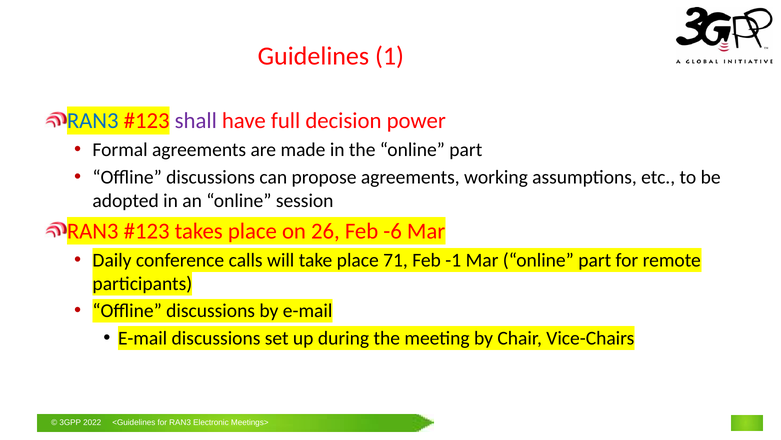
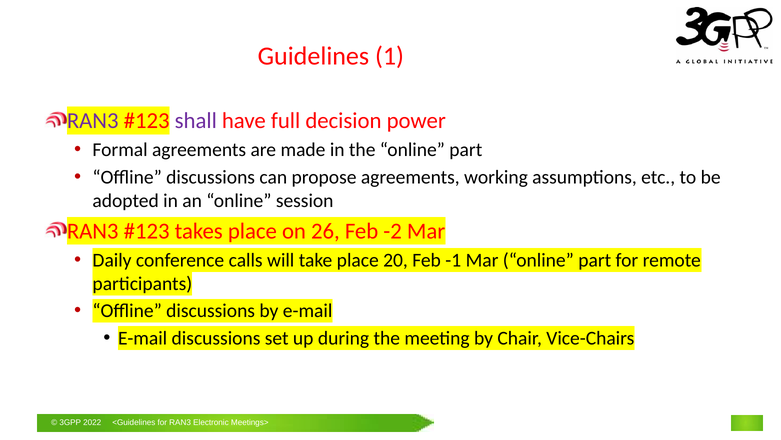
RAN3 colour: blue -> purple (93, 121)
-6: -6 -> -2 (393, 231)
71: 71 -> 20 (395, 260)
